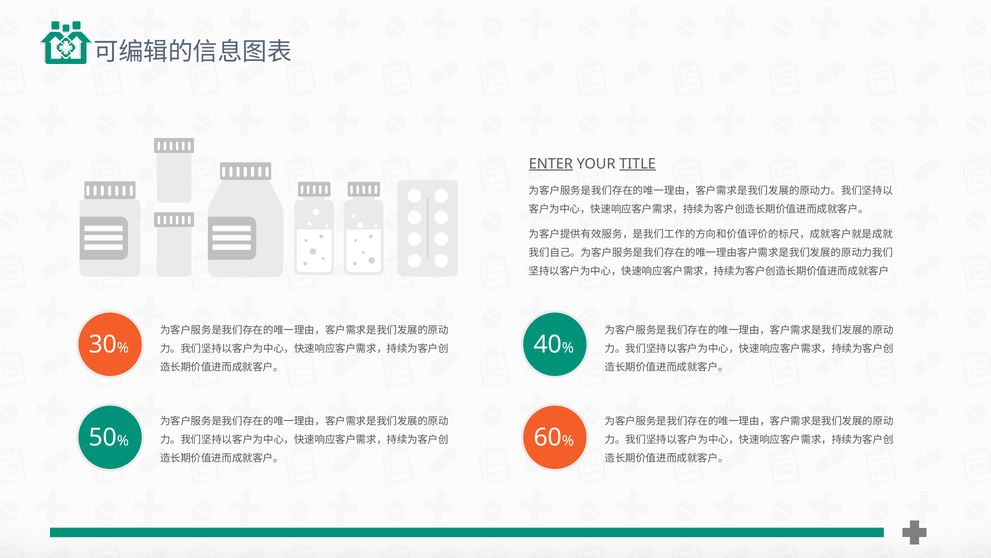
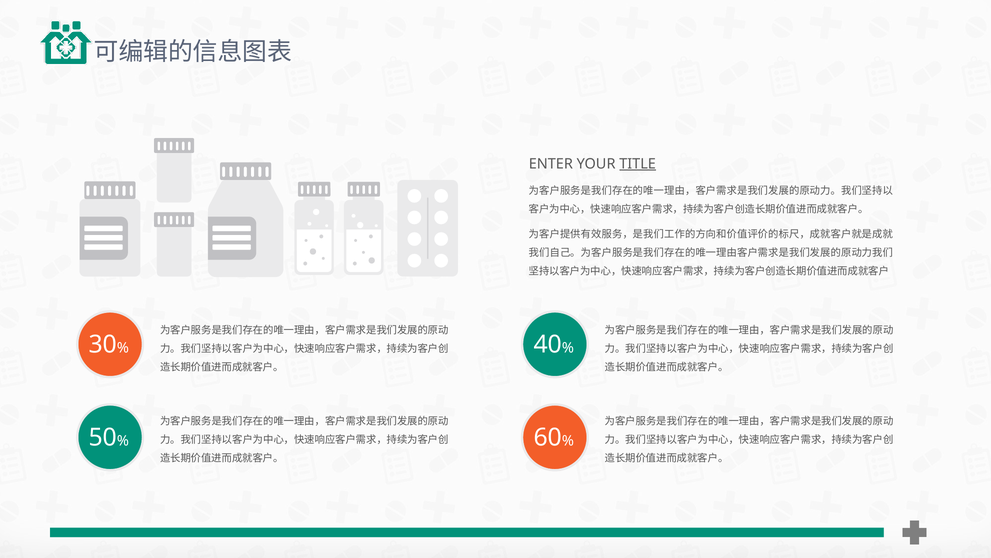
ENTER underline: present -> none (551, 164)
